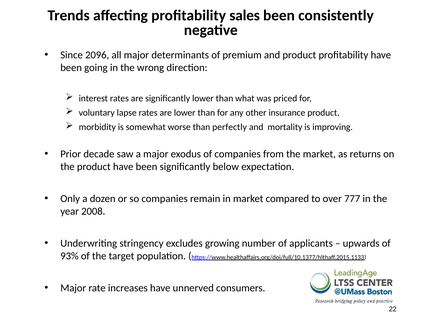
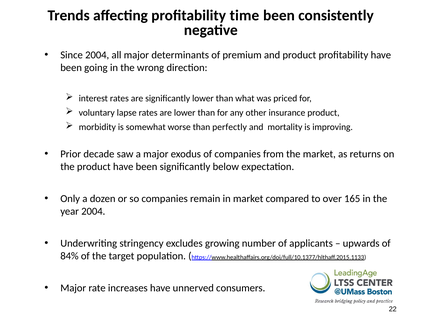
sales: sales -> time (244, 15)
Since 2096: 2096 -> 2004 (97, 55)
777: 777 -> 165 (352, 198)
year 2008: 2008 -> 2004 (93, 211)
93%: 93% -> 84% (69, 256)
